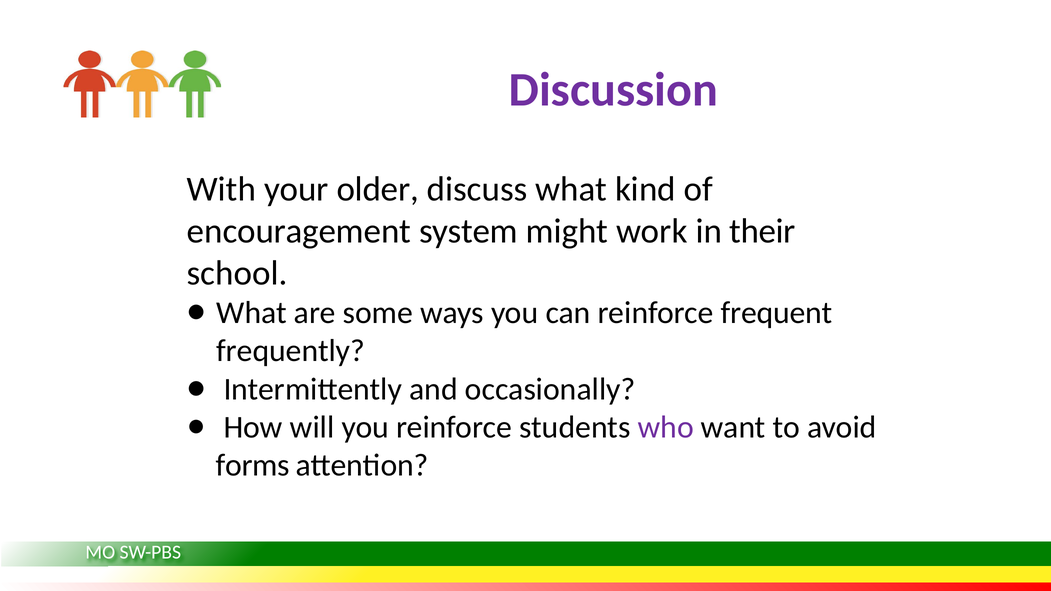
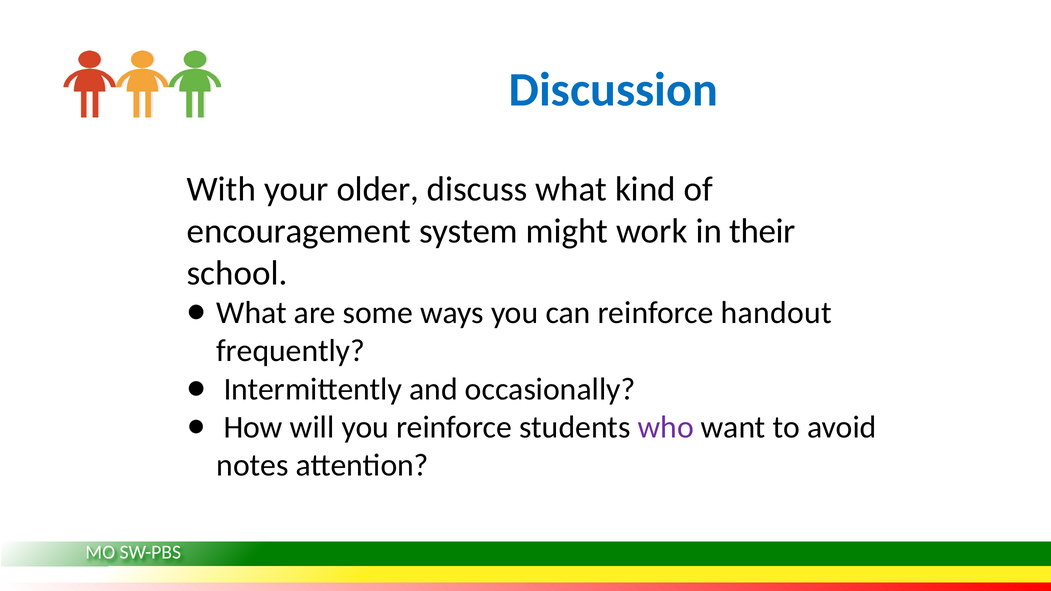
Discussion colour: purple -> blue (613, 90)
frequent: frequent -> handout (776, 313)
forms: forms -> notes (253, 465)
